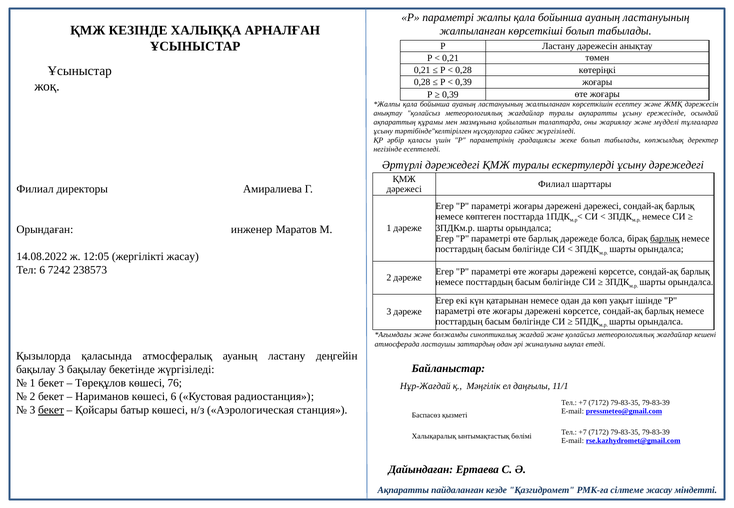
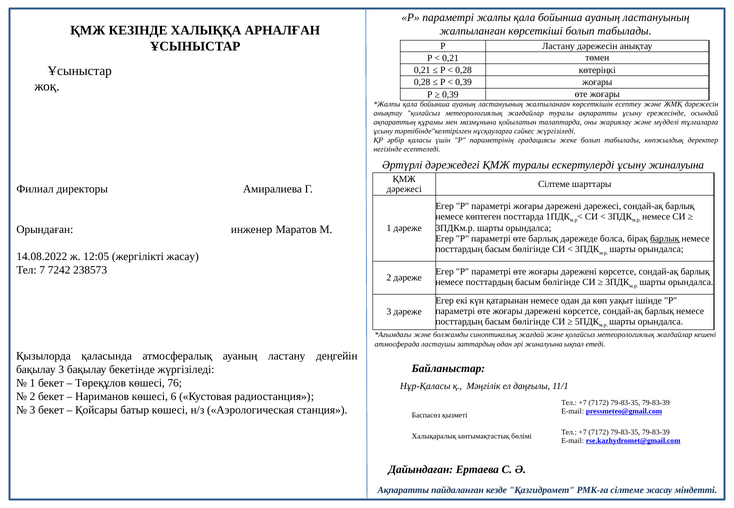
ұсыну дәрежедегі: дәрежедегі -> жиналуына (676, 165)
Филиал: Филиал -> Сілтеме (554, 184)
Тел 6: 6 -> 7 (42, 270)
Нұр-Жағдай: Нұр-Жағдай -> Нұр-Қаласы (425, 386)
бекет underline: present -> none (51, 410)
